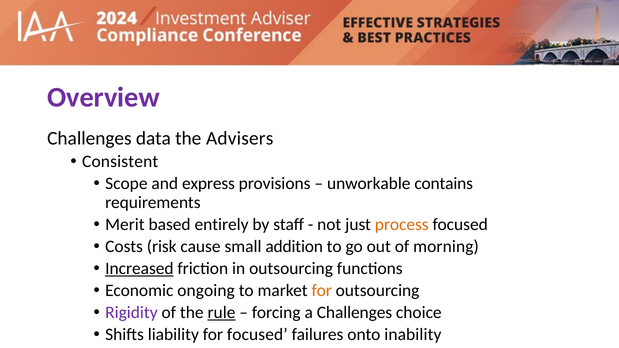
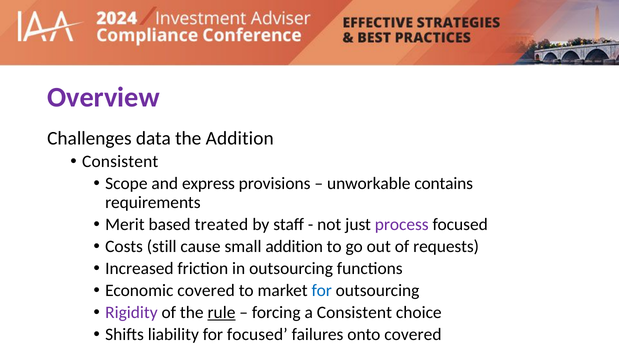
the Advisers: Advisers -> Addition (240, 139)
entirely: entirely -> treated (221, 225)
process colour: orange -> purple (402, 225)
risk: risk -> still (162, 247)
morning: morning -> requests (446, 247)
Increased underline: present -> none (139, 269)
Economic ongoing: ongoing -> covered (206, 291)
for colour: orange -> blue (322, 291)
a Challenges: Challenges -> Consistent (354, 313)
onto inability: inability -> covered (413, 335)
